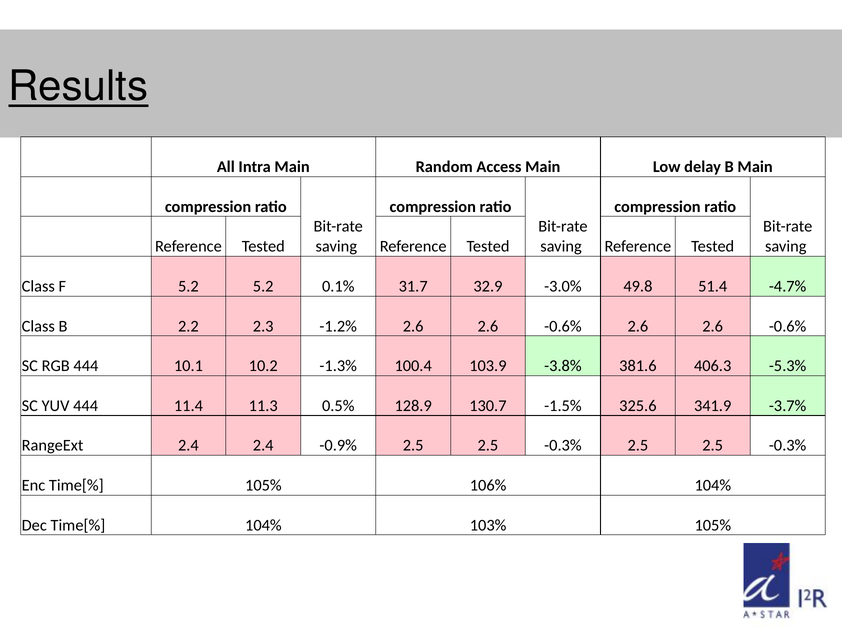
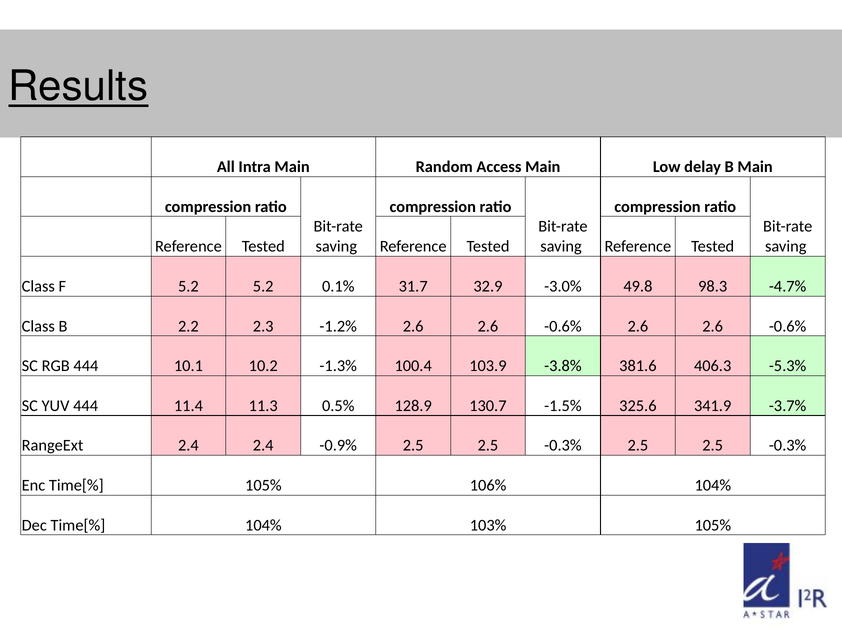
51.4: 51.4 -> 98.3 (713, 286)
